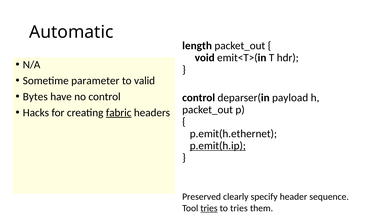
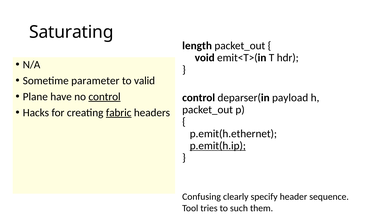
Automatic: Automatic -> Saturating (71, 32)
Bytes: Bytes -> Plane (35, 97)
control underline: none -> present (105, 97)
Preserved: Preserved -> Confusing (202, 197)
tries underline: present -> none (209, 208)
to tries: tries -> such (239, 208)
